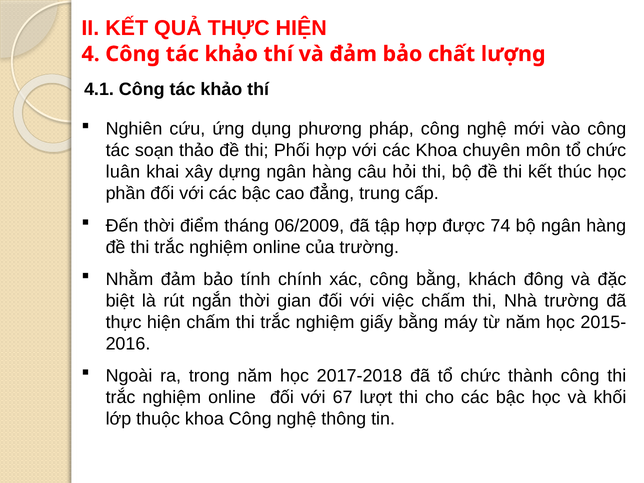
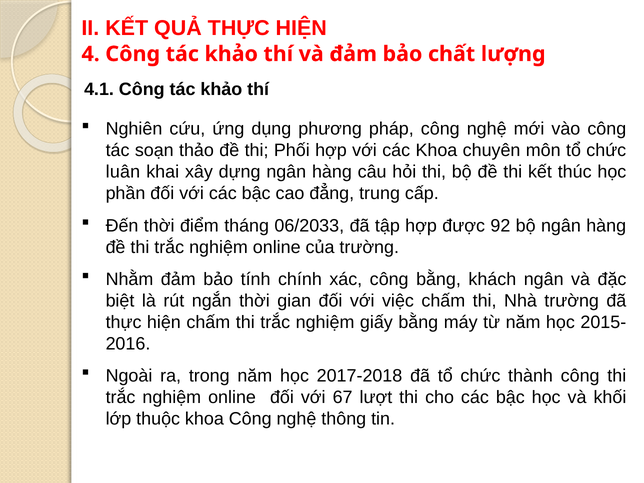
06/2009: 06/2009 -> 06/2033 (309, 226)
74: 74 -> 92 (500, 226)
khách đông: đông -> ngân (544, 279)
